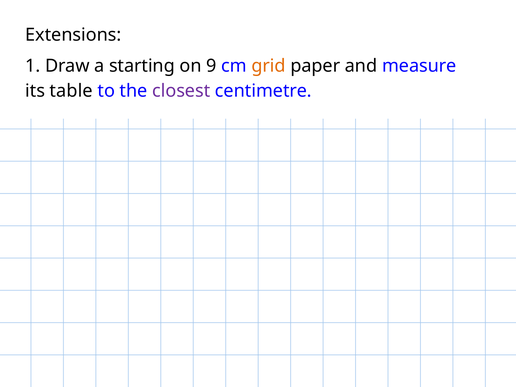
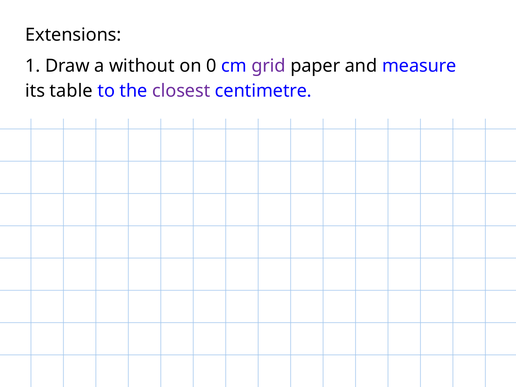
starting: starting -> without (142, 66)
9: 9 -> 0 (211, 66)
grid colour: orange -> purple (269, 66)
